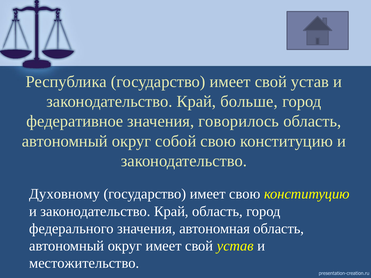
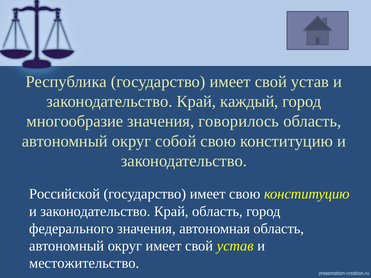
больше: больше -> каждый (249, 102)
федеративное: федеративное -> многообразие (75, 121)
Духовному: Духовному -> Российской (65, 194)
